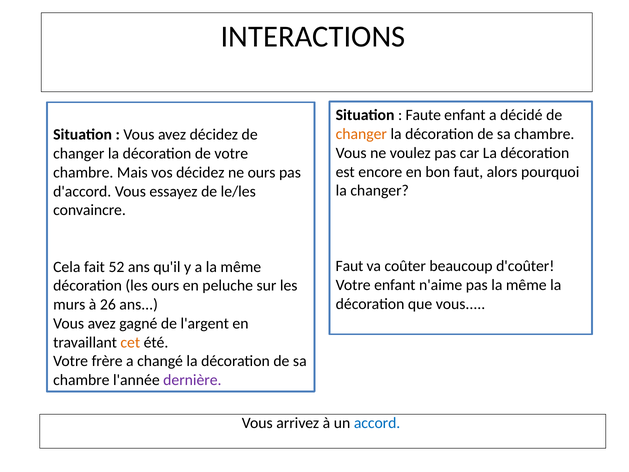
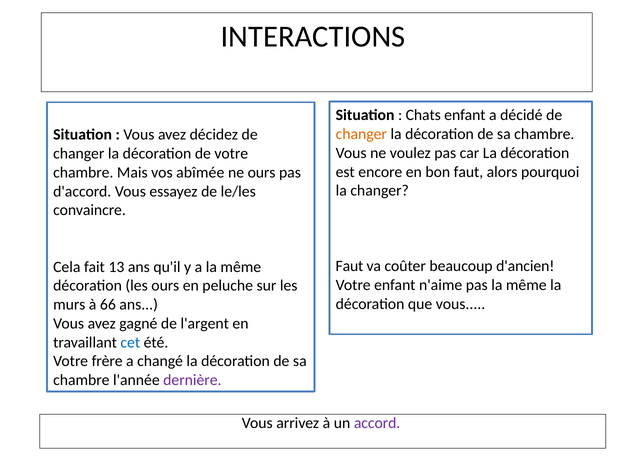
Faute: Faute -> Chats (423, 115)
vos décidez: décidez -> abîmée (200, 172)
d'coûter: d'coûter -> d'ancien (525, 266)
52: 52 -> 13 (116, 267)
26: 26 -> 66 (108, 304)
cet colour: orange -> blue (130, 342)
accord colour: blue -> purple (377, 423)
